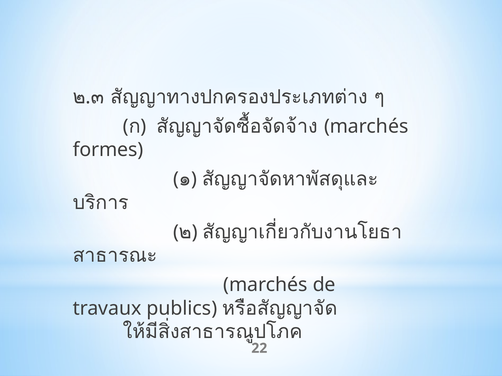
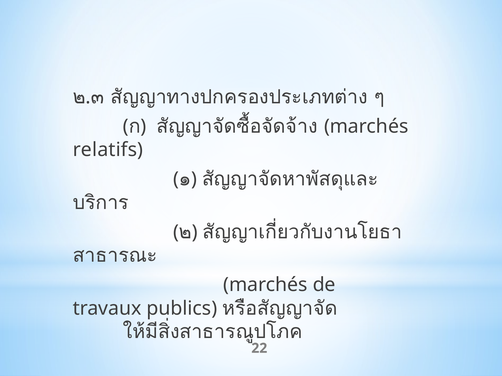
formes: formes -> relatifs (108, 150)
